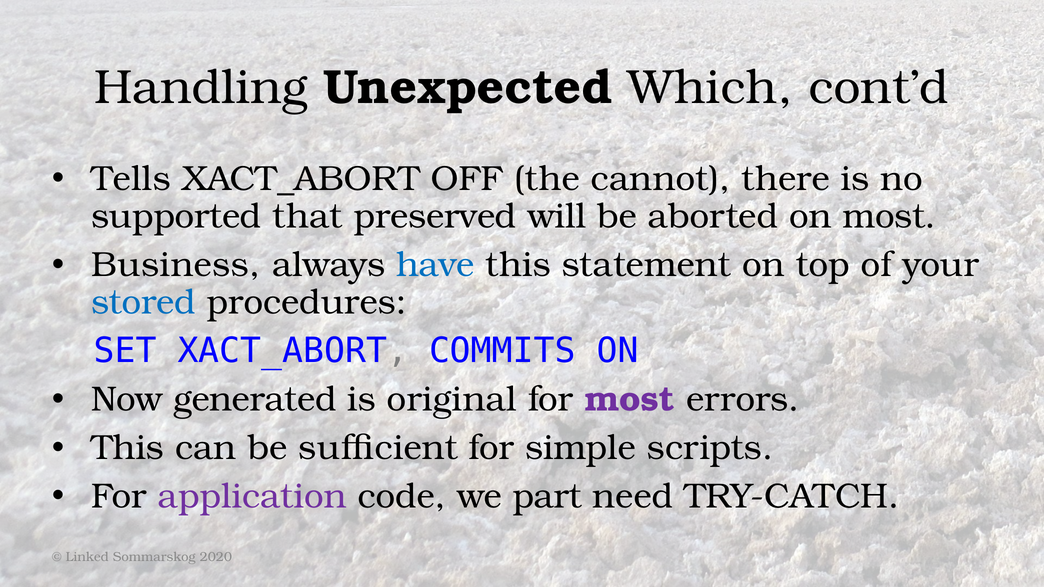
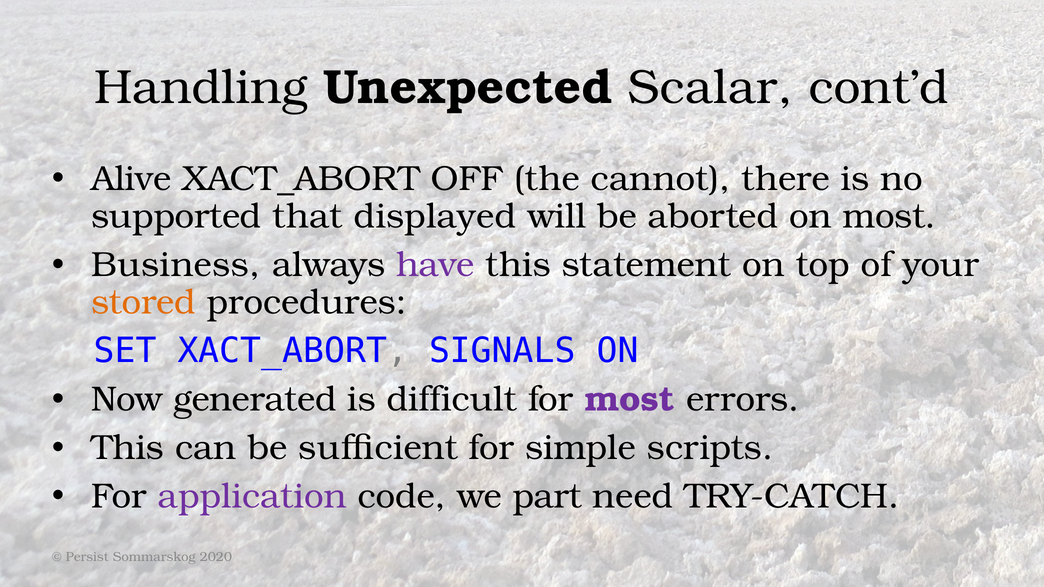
Which: Which -> Scalar (710, 88)
Tells: Tells -> Alive (131, 179)
preserved: preserved -> displayed (435, 216)
have colour: blue -> purple (435, 265)
stored colour: blue -> orange (143, 303)
COMMITS: COMMITS -> SIGNALS (502, 351)
original: original -> difficult (452, 399)
Linked: Linked -> Persist (87, 557)
